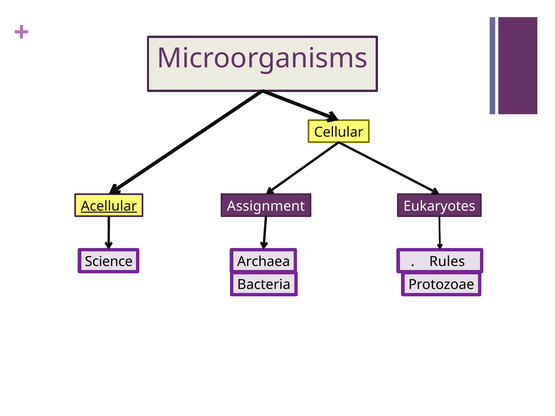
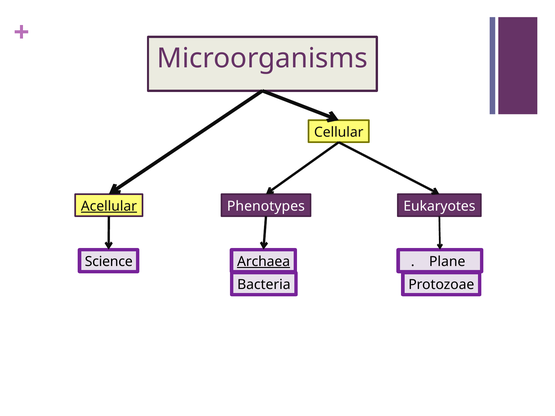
Assignment: Assignment -> Phenotypes (266, 206)
Archaea underline: none -> present (264, 262)
Rules: Rules -> Plane (447, 262)
